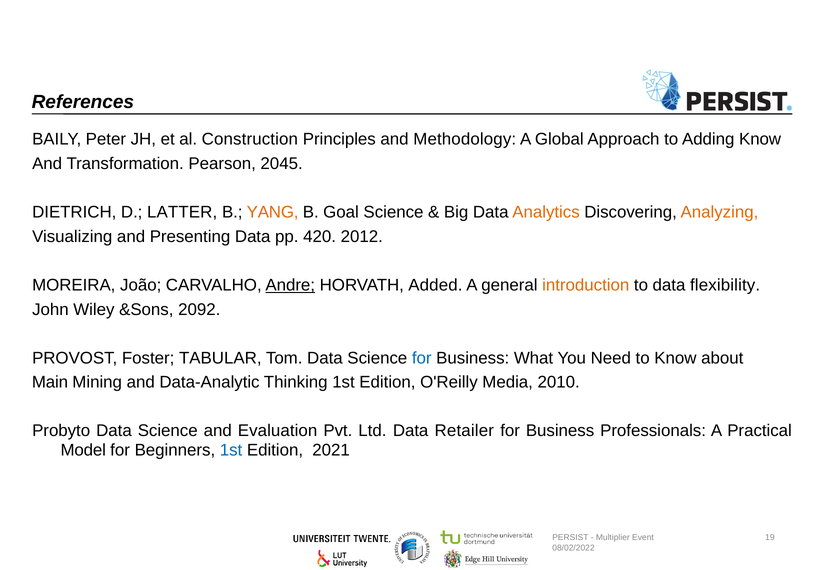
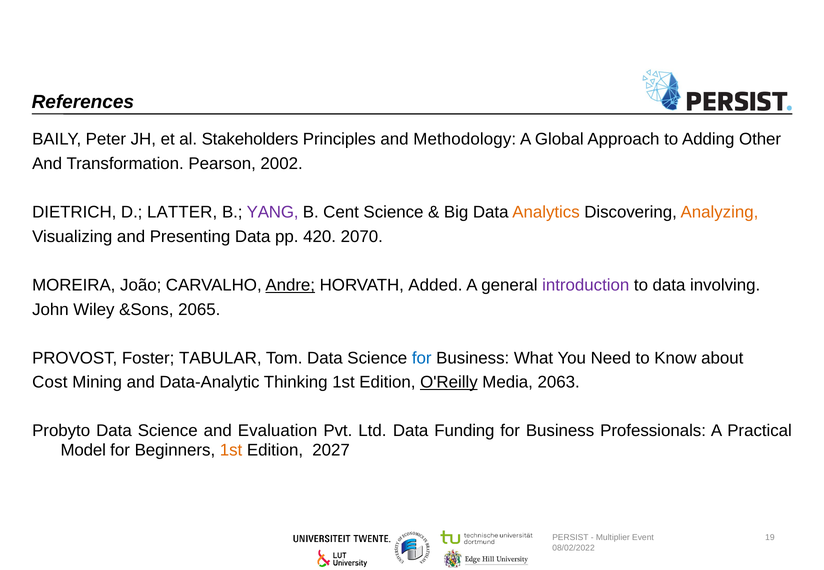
Construction: Construction -> Stakeholders (250, 139)
Adding Know: Know -> Other (760, 139)
2045: 2045 -> 2002 (282, 164)
YANG colour: orange -> purple (273, 212)
Goal: Goal -> Cent (341, 212)
2012: 2012 -> 2070 (362, 237)
introduction colour: orange -> purple (586, 285)
flexibility: flexibility -> involving (725, 285)
2092: 2092 -> 2065 (199, 310)
Main: Main -> Cost (50, 383)
O'Reilly underline: none -> present (449, 383)
2010: 2010 -> 2063 (559, 383)
Retailer: Retailer -> Funding (464, 431)
1st colour: blue -> orange (231, 451)
2021: 2021 -> 2027 (331, 451)
